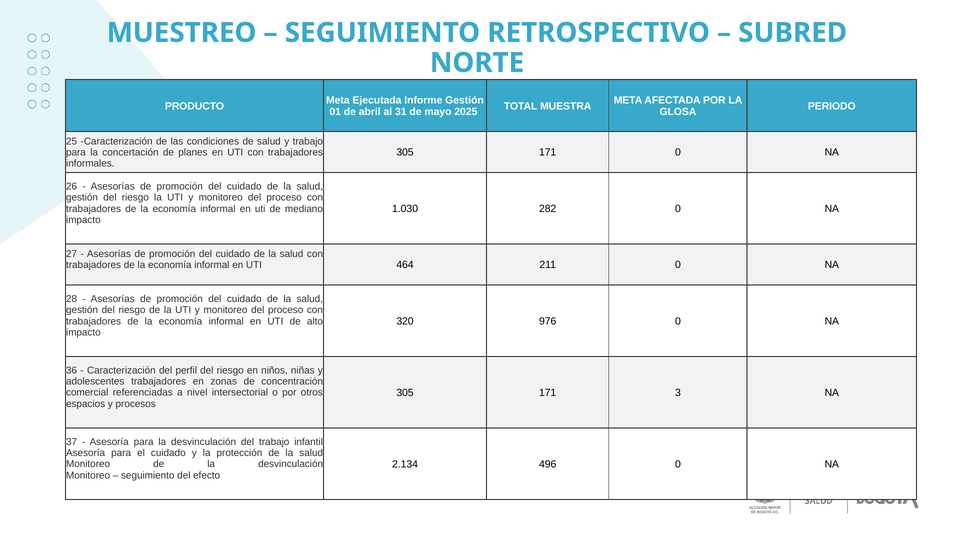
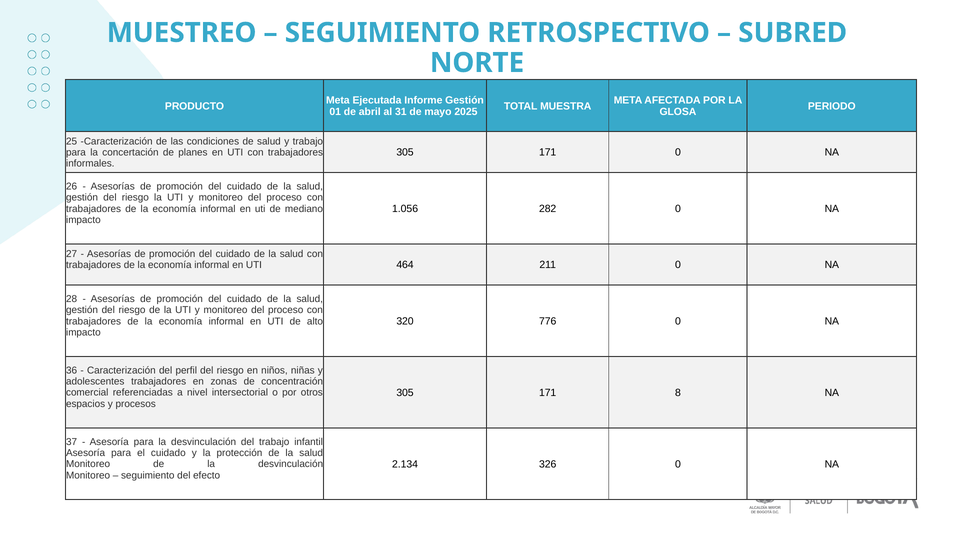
1.030: 1.030 -> 1.056 (405, 209)
976: 976 -> 776 (548, 321)
3: 3 -> 8 (678, 392)
496: 496 -> 326 (548, 464)
